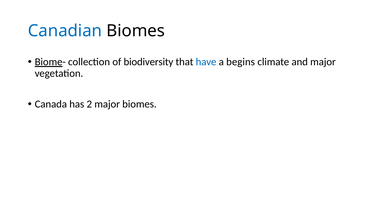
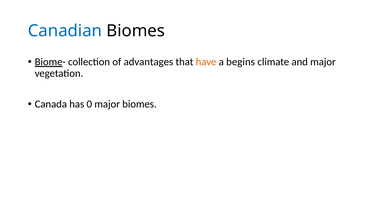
biodiversity: biodiversity -> advantages (148, 62)
have colour: blue -> orange (206, 62)
2: 2 -> 0 (89, 104)
